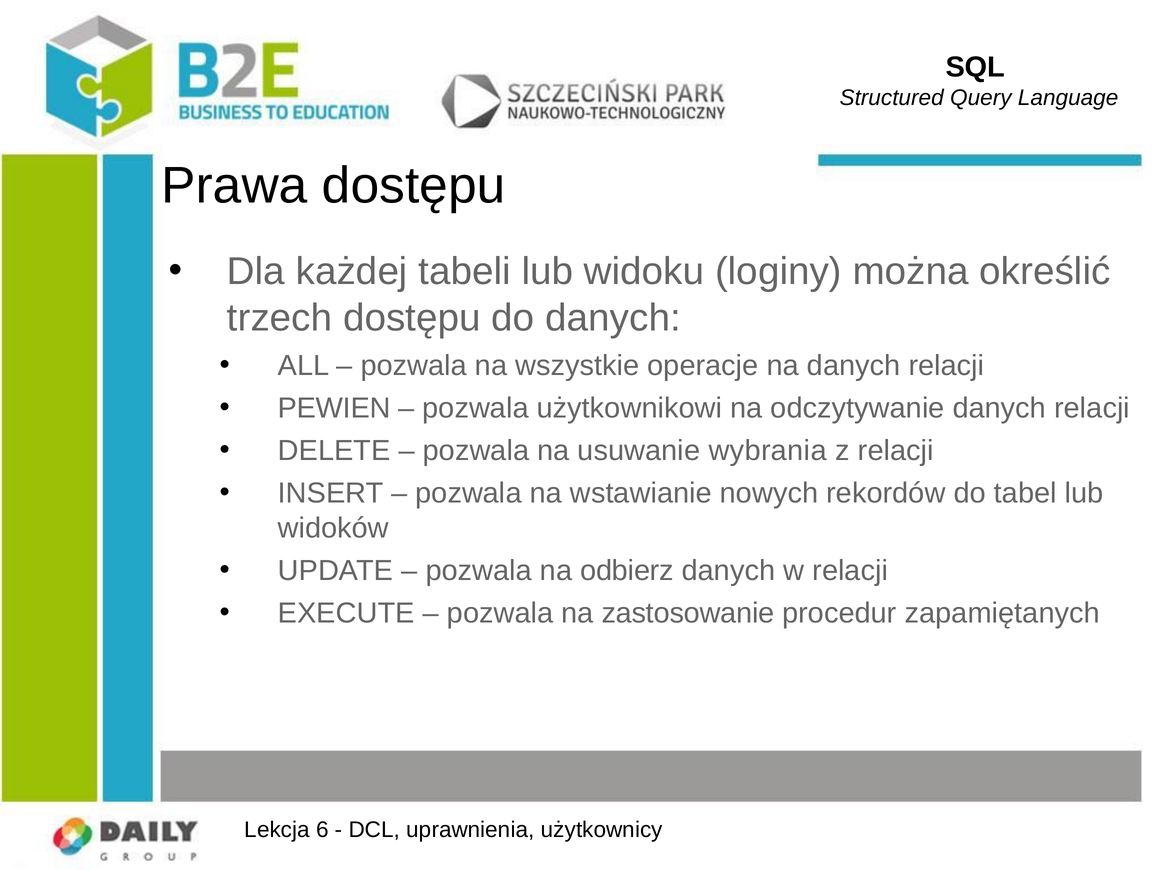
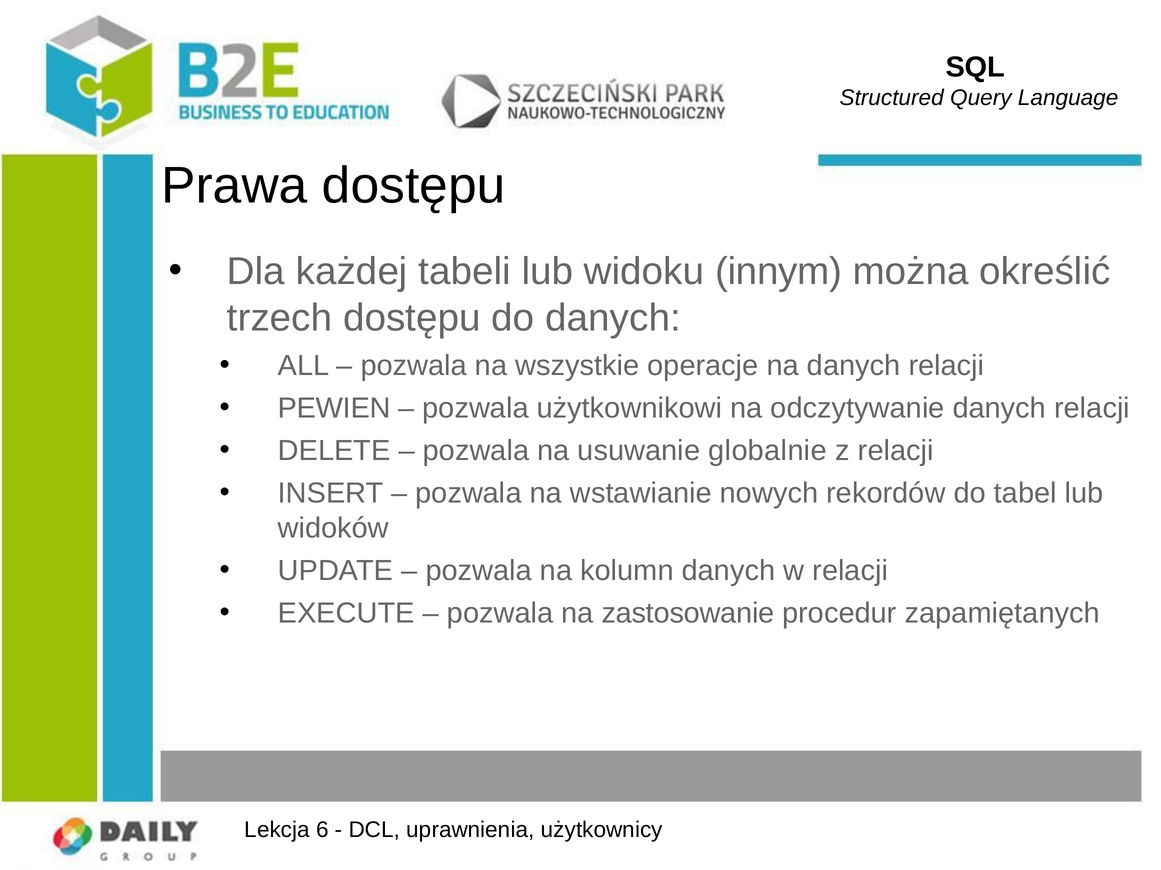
loginy: loginy -> innym (779, 272)
wybrania: wybrania -> globalnie (768, 451)
odbierz: odbierz -> kolumn (627, 571)
